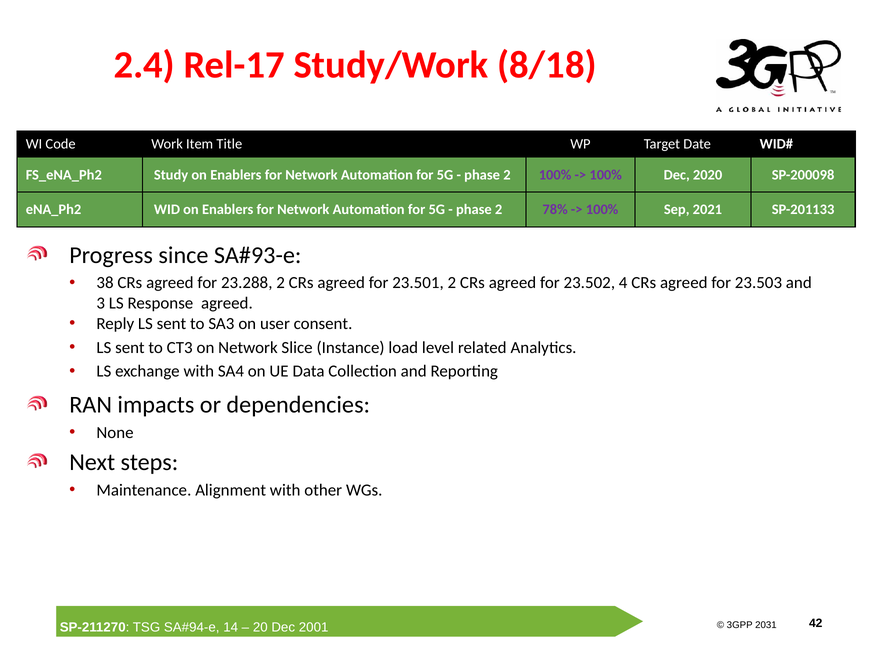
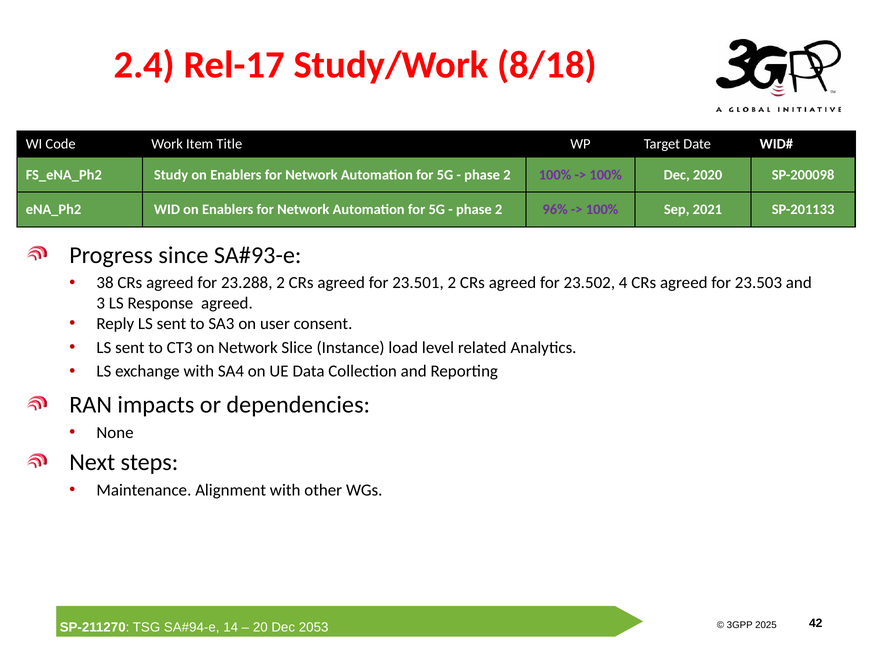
78%: 78% -> 96% (555, 210)
2031: 2031 -> 2025 (766, 626)
2001: 2001 -> 2053 (314, 628)
